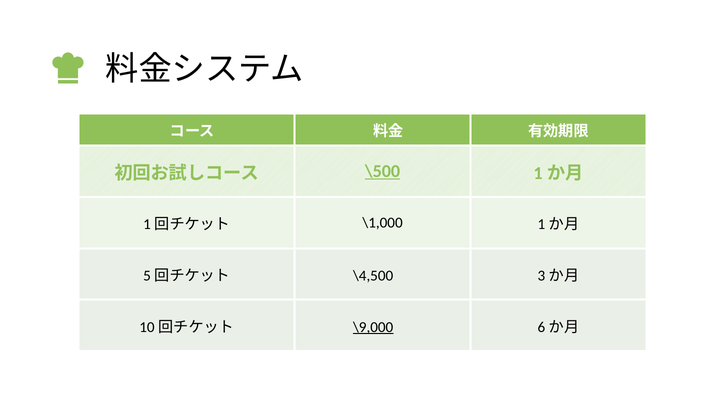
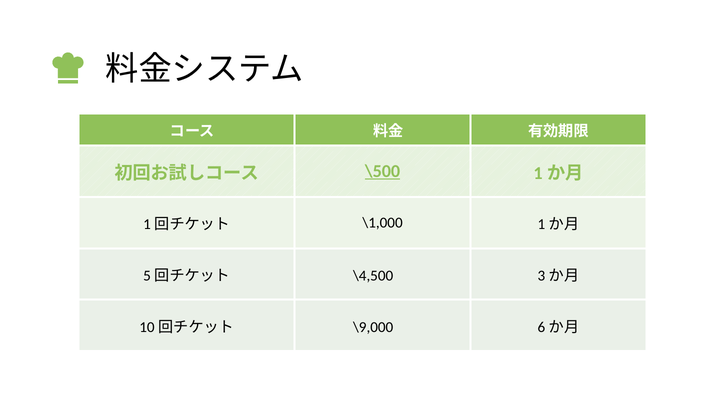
\9,000 underline: present -> none (373, 327)
